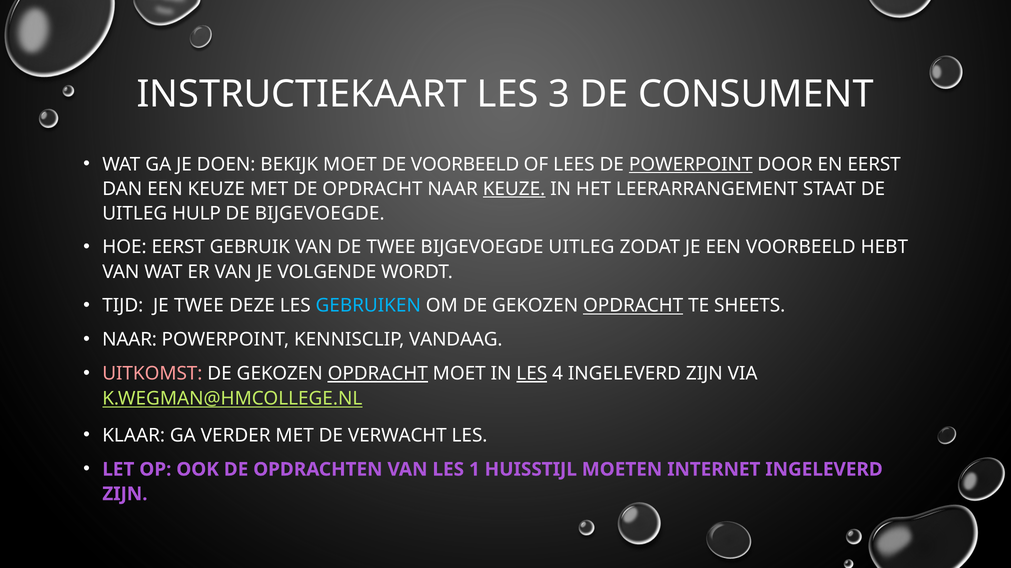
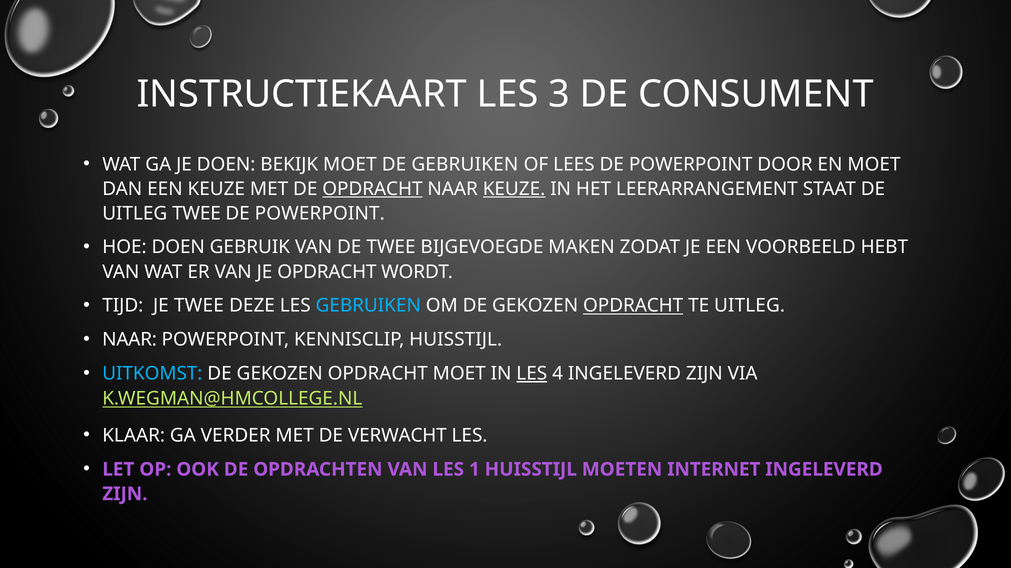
DE VOORBEELD: VOORBEELD -> GEBRUIKEN (465, 164)
POWERPOINT underline: present -> none (691, 164)
EN EERST: EERST -> MOET (874, 164)
OPDRACHT underline: none -> present (372, 189)
UITLEG HULP: HULP -> TWEE (196, 214)
BIJGEVOEGDE: BIJGEVOEGDE -> POWERPOINT (320, 214)
HOE EERST: EERST -> DOEN (178, 248)
BIJGEVOEGDE UITLEG: UITLEG -> MAKEN (582, 248)
JE VOLGENDE: VOLGENDE -> OPDRACHT (327, 272)
TE SHEETS: SHEETS -> UITLEG (750, 306)
KENNISCLIP VANDAAG: VANDAAG -> HUISSTIJL (456, 340)
UITKOMST colour: pink -> light blue (152, 374)
OPDRACHT underline: present -> none (378, 374)
